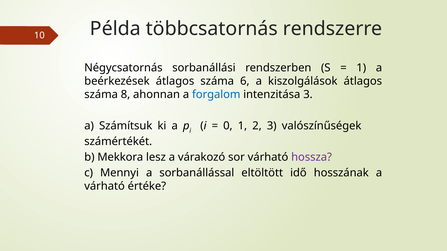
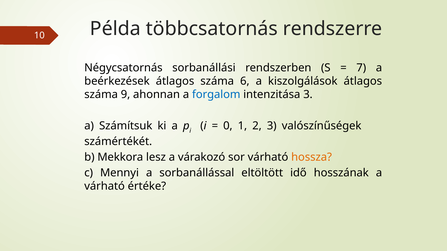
1: 1 -> 7 (361, 68)
8: 8 -> 9 (125, 95)
hossza colour: purple -> orange (312, 157)
